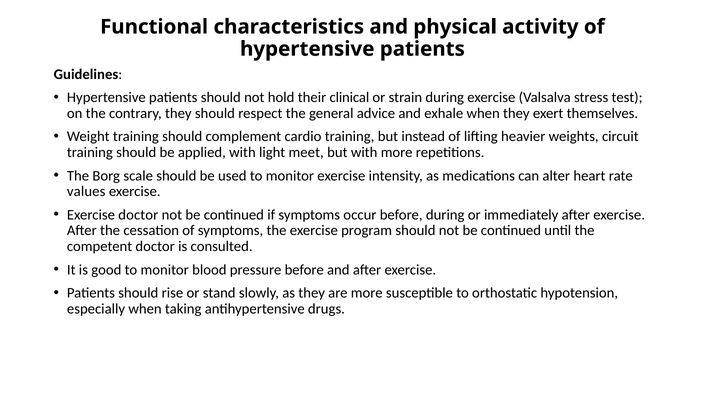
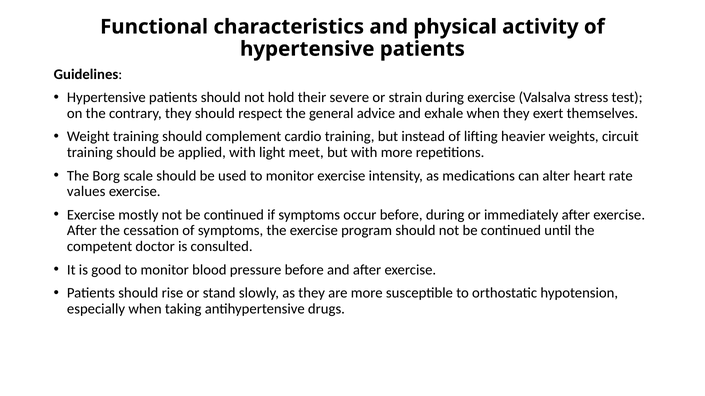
clinical: clinical -> severe (349, 98)
Exercise doctor: doctor -> mostly (138, 215)
